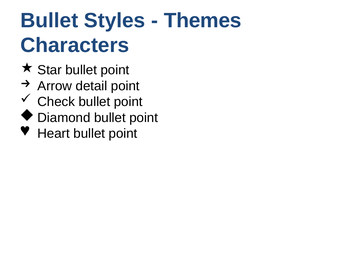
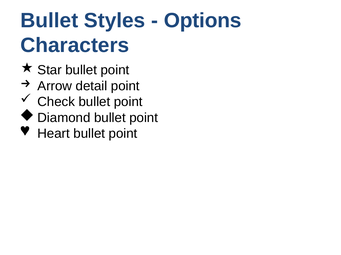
Themes: Themes -> Options (203, 21)
